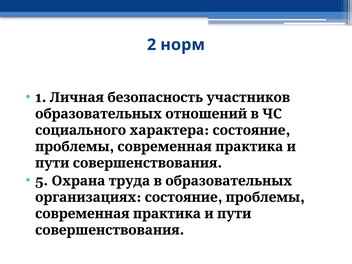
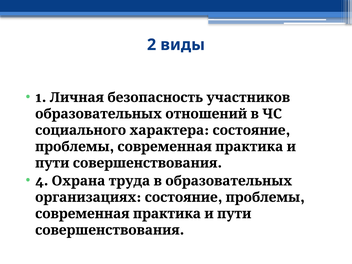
норм: норм -> виды (183, 45)
5: 5 -> 4 (42, 181)
